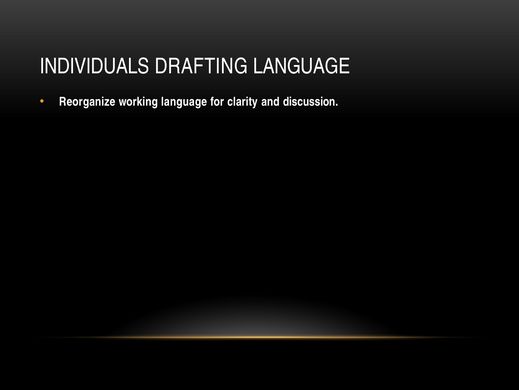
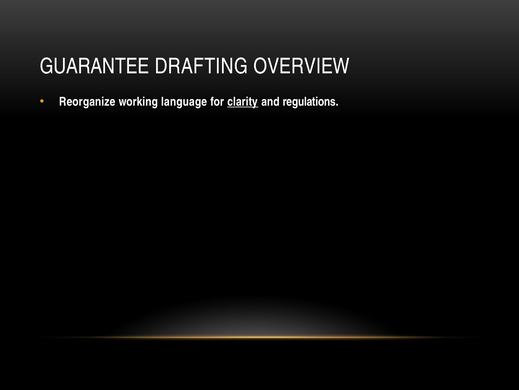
INDIVIDUALS: INDIVIDUALS -> GUARANTEE (95, 66)
DRAFTING LANGUAGE: LANGUAGE -> OVERVIEW (302, 66)
clarity underline: none -> present (243, 102)
discussion: discussion -> regulations (311, 102)
